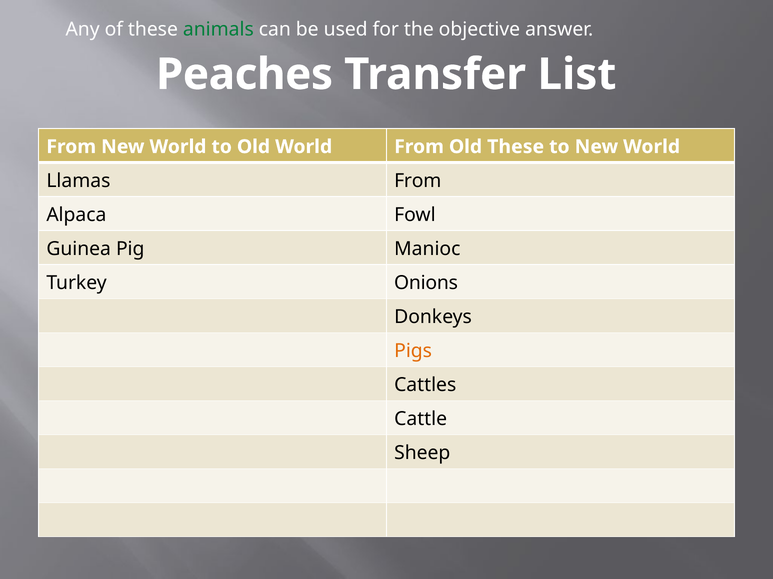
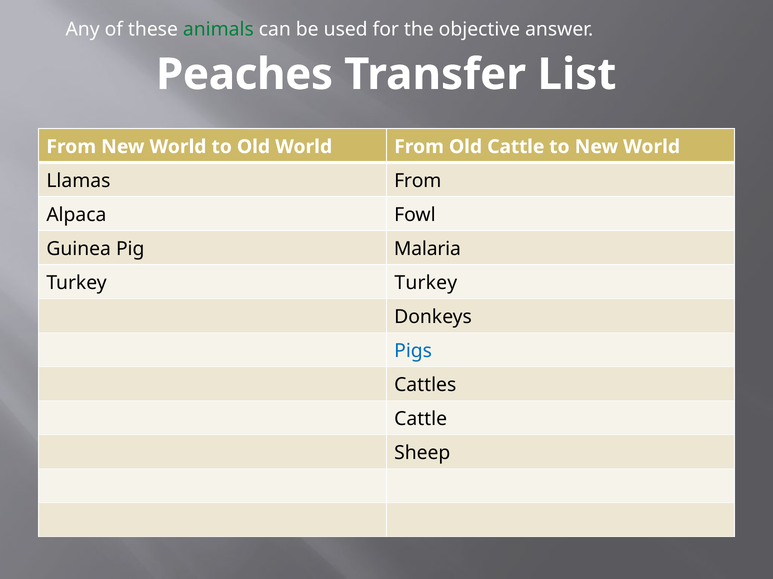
Old These: These -> Cattle (516, 147)
Manioc: Manioc -> Malaria (427, 249)
Turkey Onions: Onions -> Turkey (426, 283)
Pigs colour: orange -> blue (413, 351)
